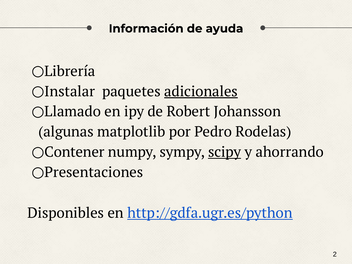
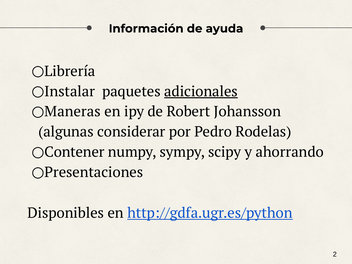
Llamado: Llamado -> Maneras (73, 112)
matplotlib: matplotlib -> considerar (131, 132)
scipy underline: present -> none (225, 152)
